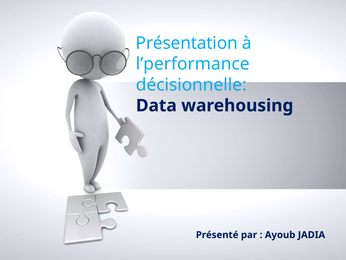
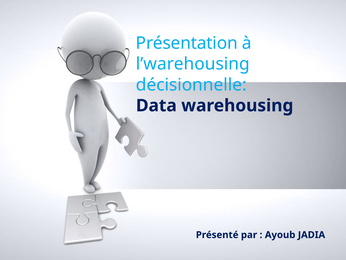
l’performance: l’performance -> l’warehousing (193, 64)
